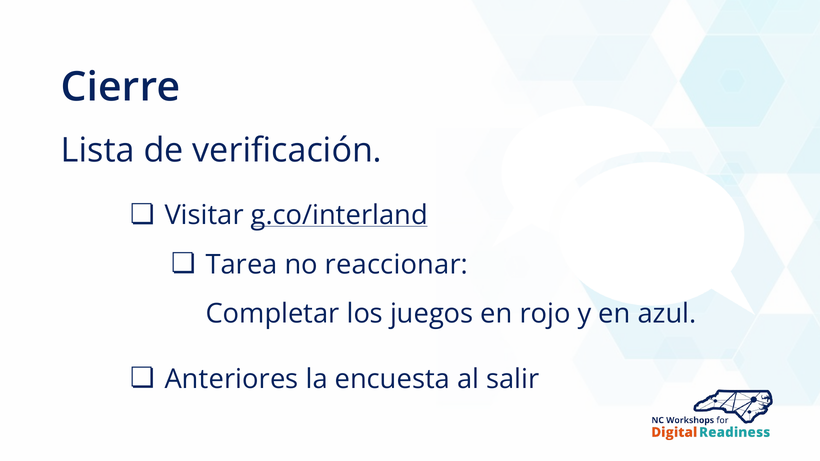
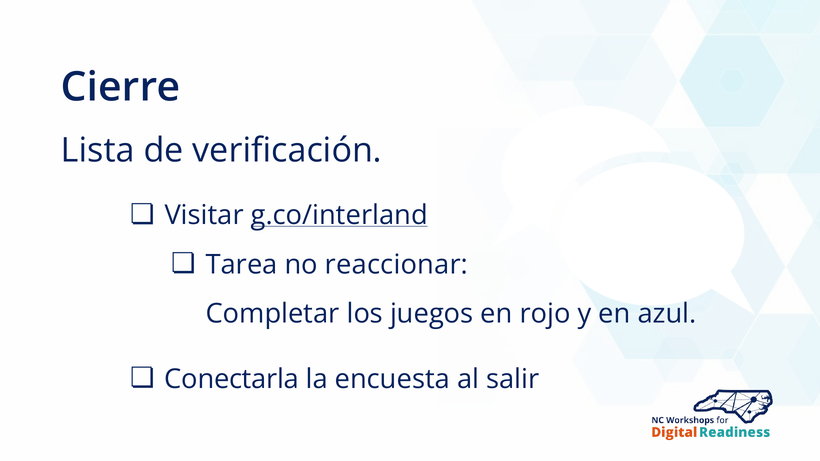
Anteriores: Anteriores -> Conectarla (232, 380)
